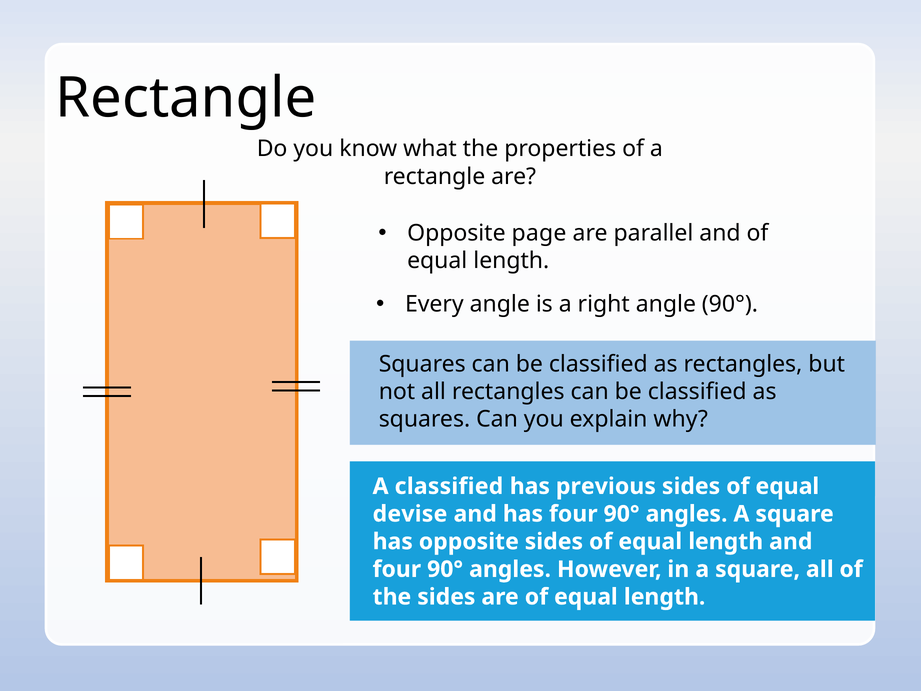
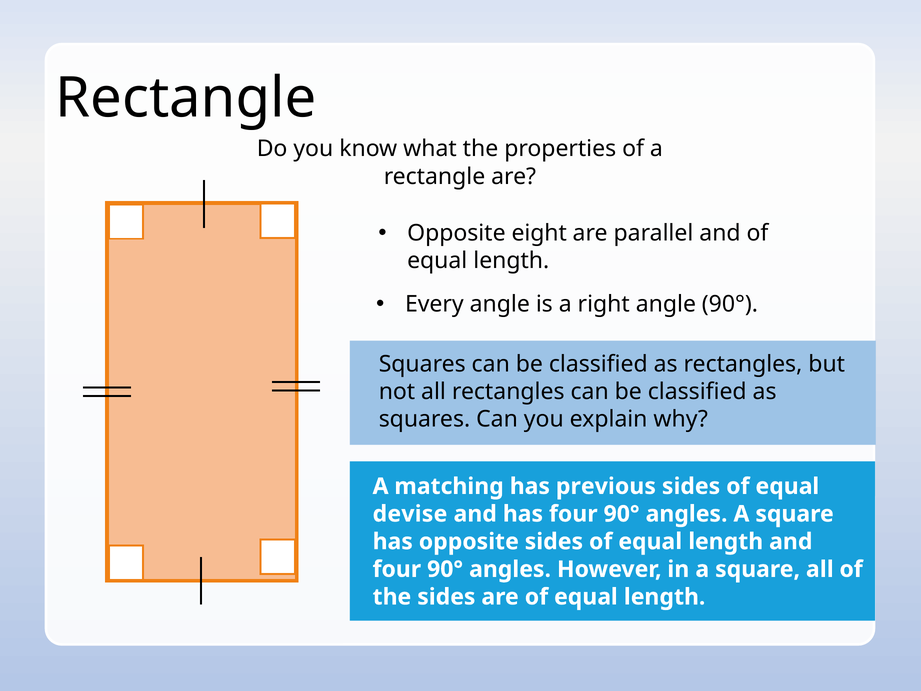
page: page -> eight (539, 233)
A classified: classified -> matching (449, 486)
